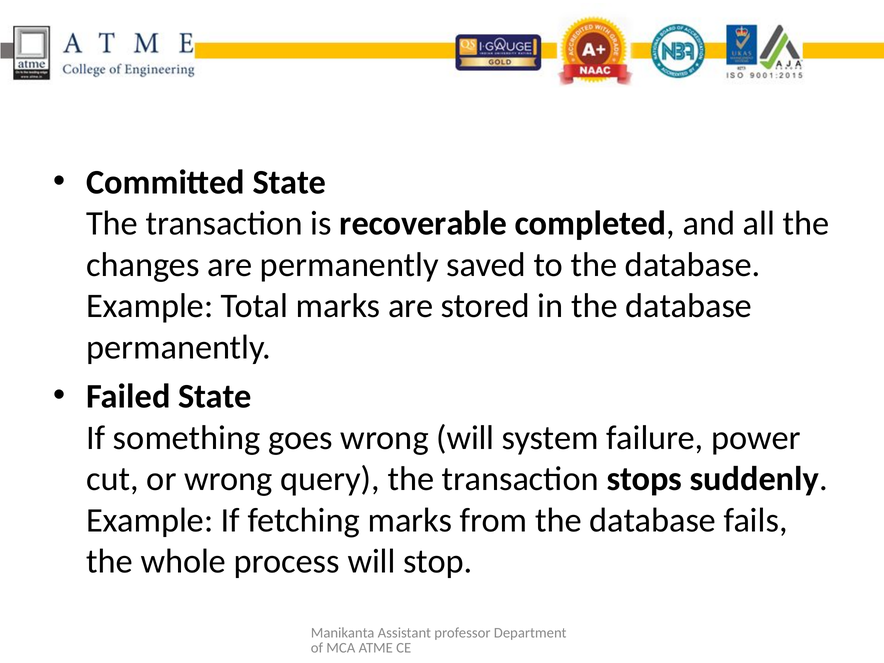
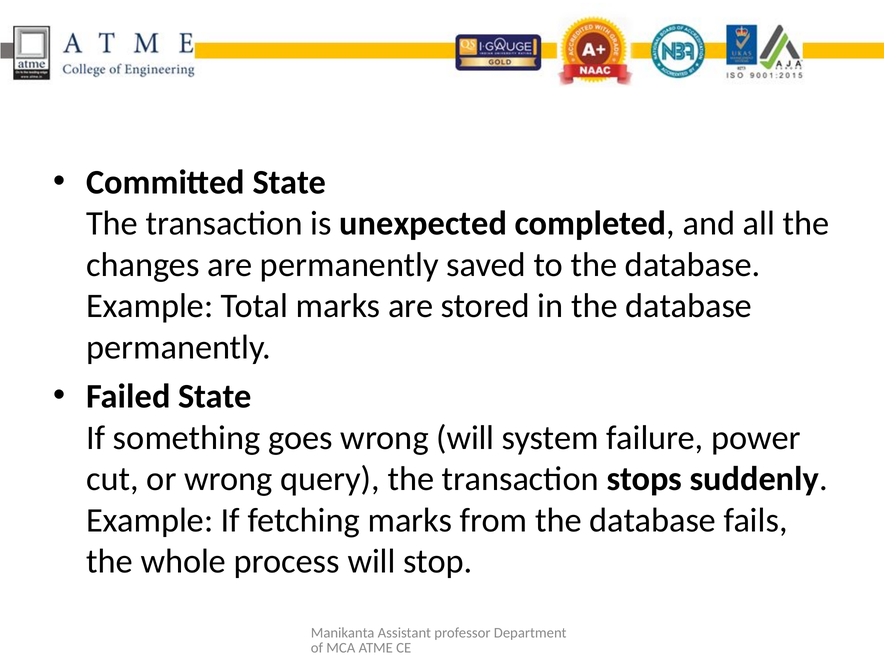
recoverable: recoverable -> unexpected (423, 223)
